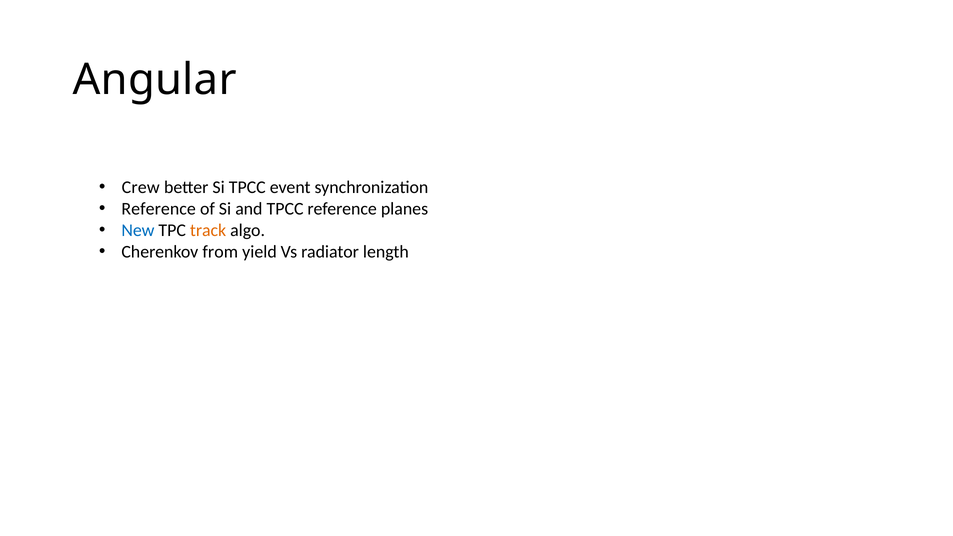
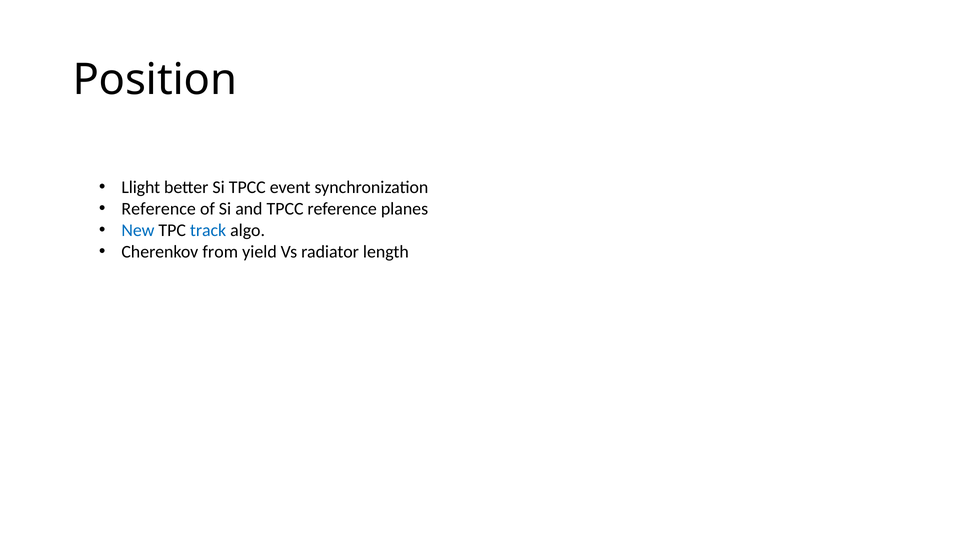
Angular: Angular -> Position (155, 80)
Crew: Crew -> Llight (141, 188)
track colour: orange -> blue (208, 230)
